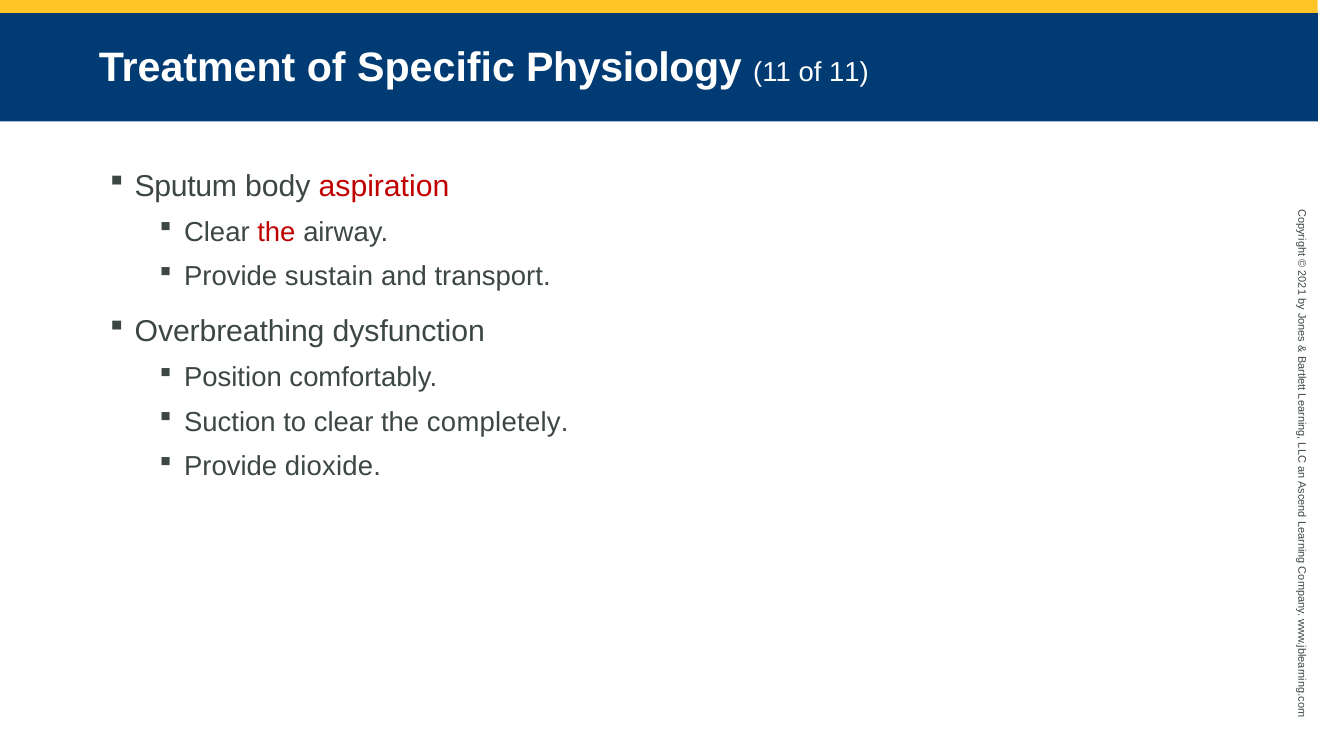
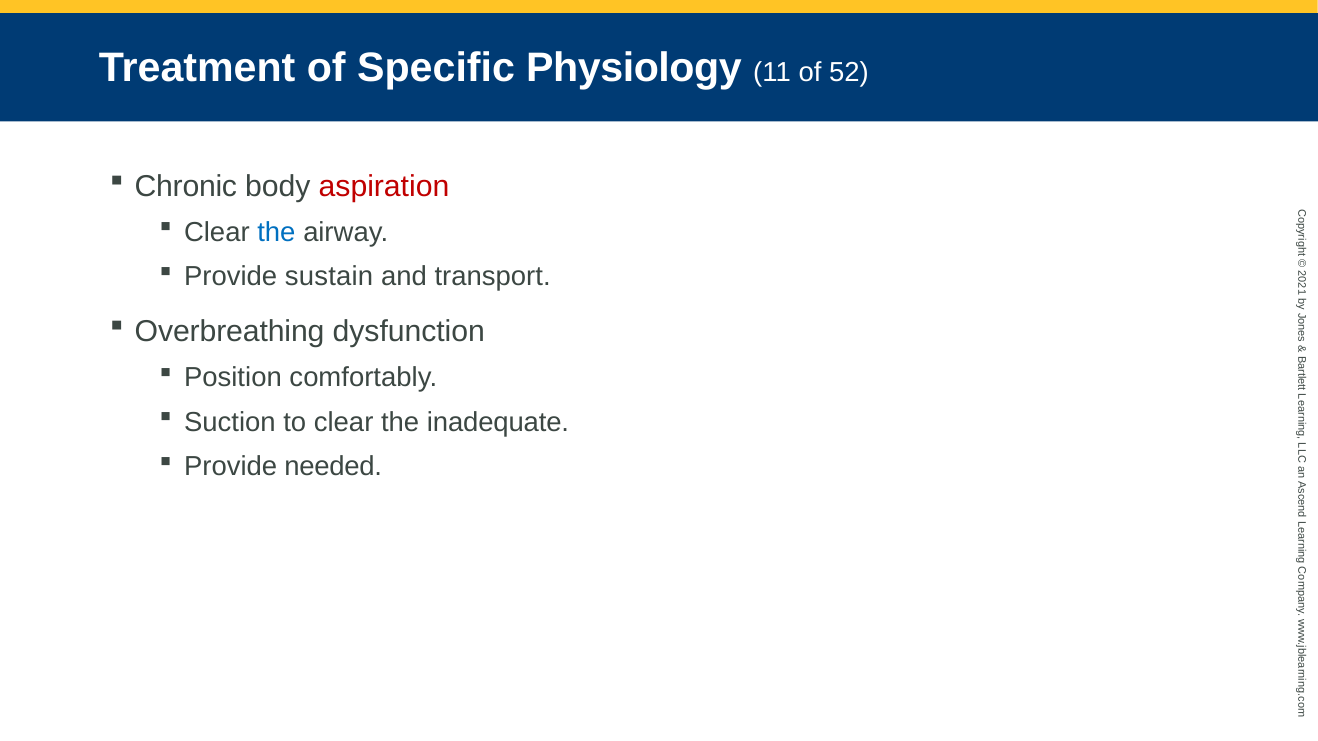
of 11: 11 -> 52 (849, 72)
Sputum: Sputum -> Chronic (186, 186)
the colour: red -> blue (276, 232)
completely: completely -> inadequate (498, 423)
dioxide: dioxide -> needed (333, 467)
